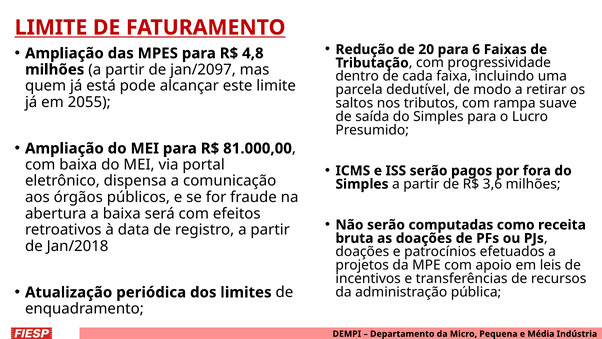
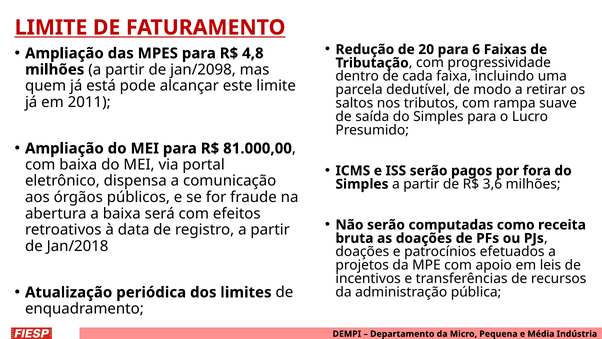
jan/2097: jan/2097 -> jan/2098 (203, 70)
2055: 2055 -> 2011 (89, 102)
